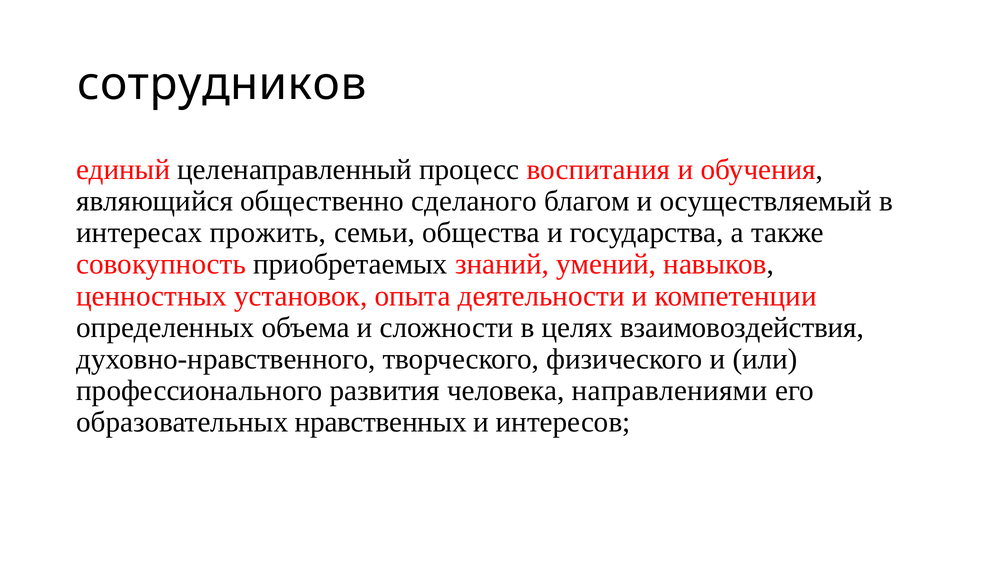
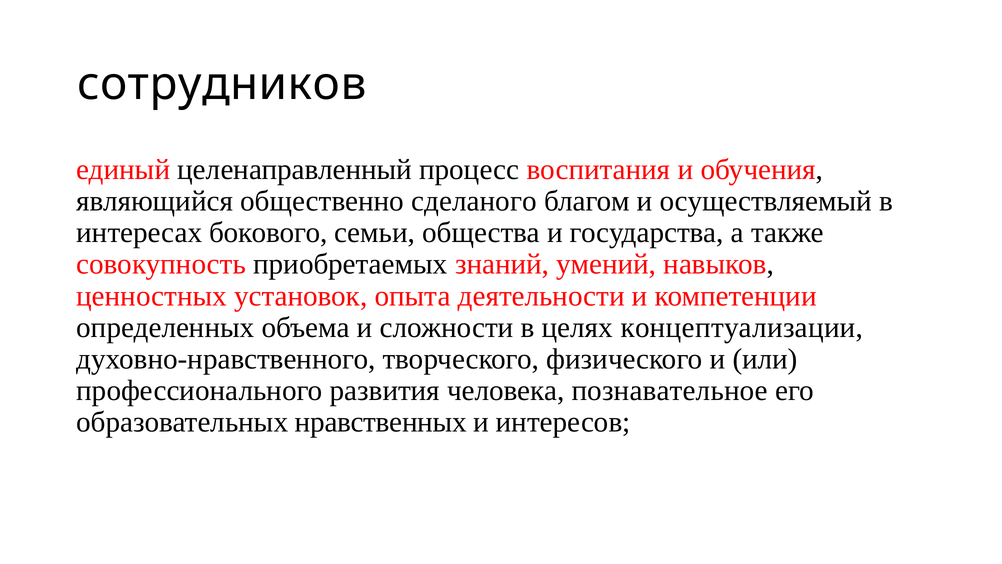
прожить: прожить -> бокового (268, 233)
взаимовоздействия: взаимовоздействия -> концептуализации (742, 327)
направлениями: направлениями -> познавательное (670, 390)
